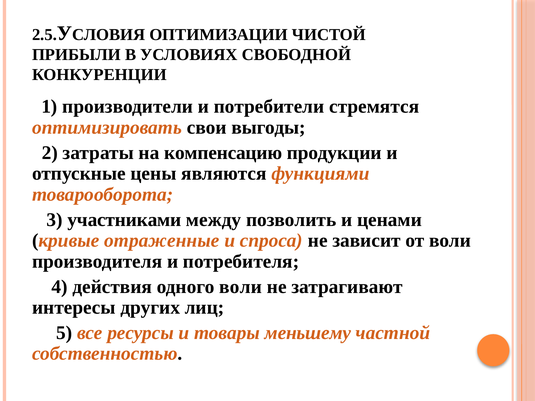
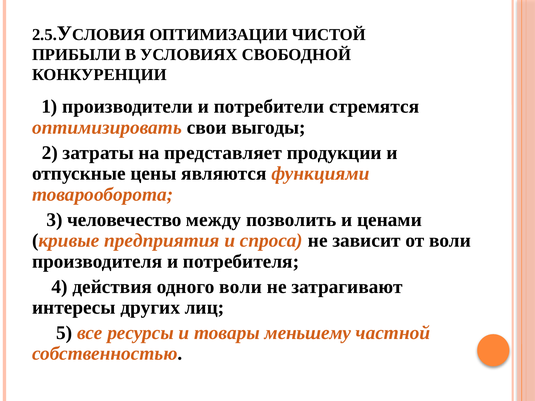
компенсацию: компенсацию -> представляет (223, 153)
участниками: участниками -> человечество (124, 220)
отраженные: отраженные -> предприятия (162, 241)
